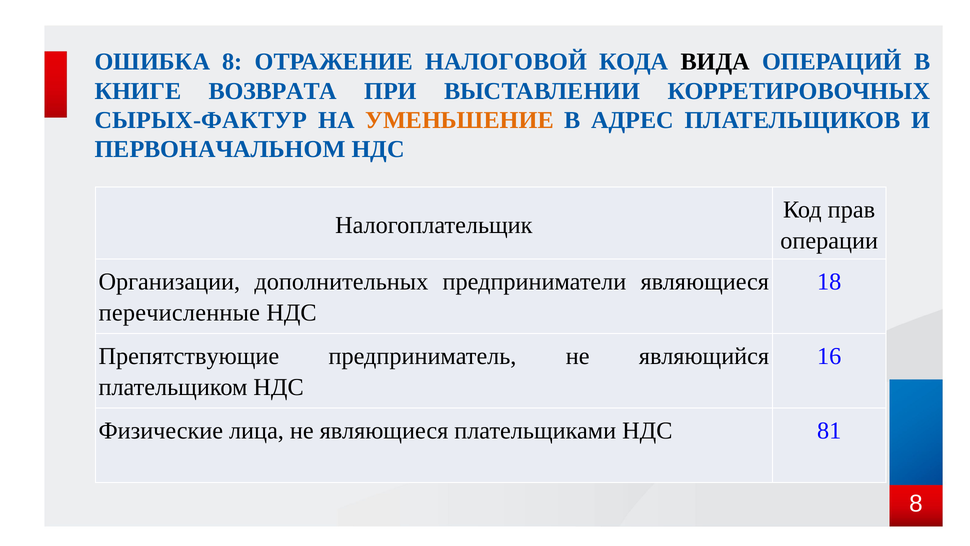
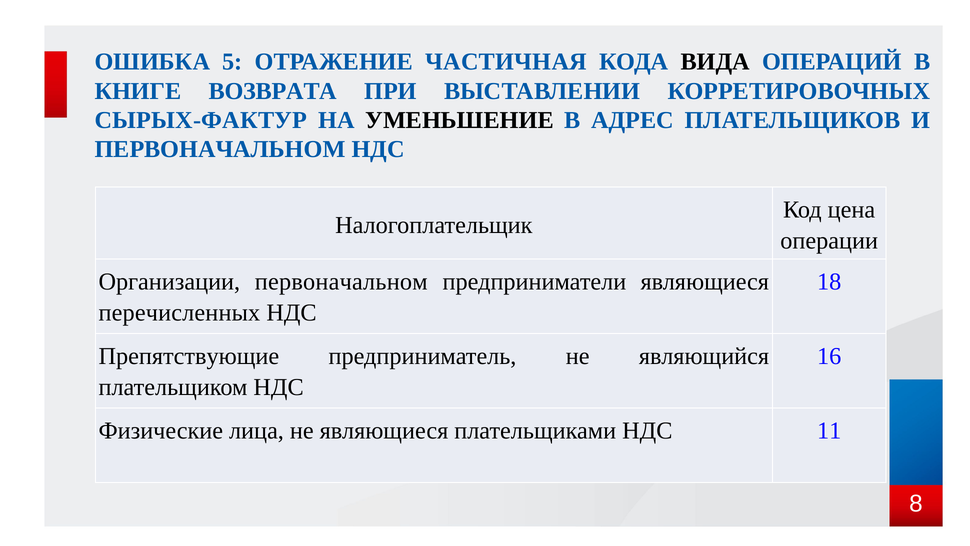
ОШИБКА 8: 8 -> 5 (232, 62)
НАЛОГОВОЙ: НАЛОГОВОЙ -> ЧАСТИЧНАЯ (506, 62)
УМЕНЬШЕНИЕ colour: orange -> black (459, 120)
прав: прав -> цена (851, 210)
Организации дополнительных: дополнительных -> первоначальном (341, 282)
перечисленные: перечисленные -> перечисленных (179, 312)
81: 81 -> 11 (829, 430)
